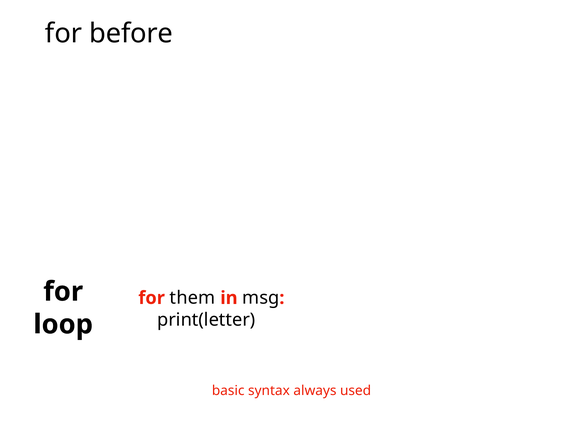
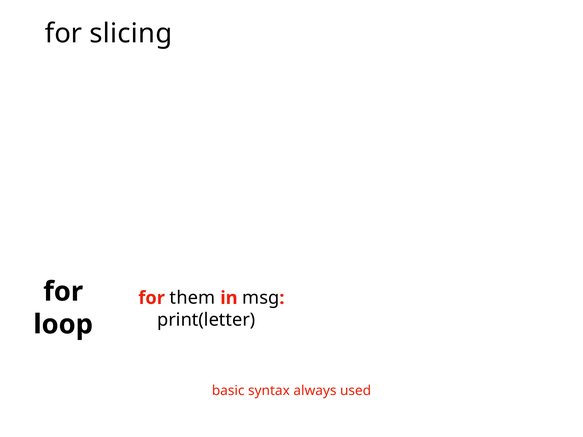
before: before -> slicing (131, 34)
